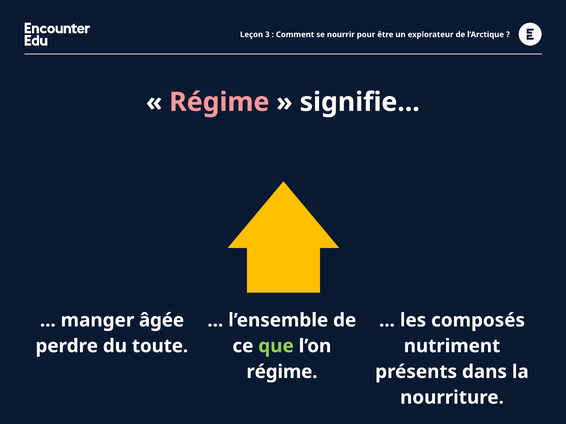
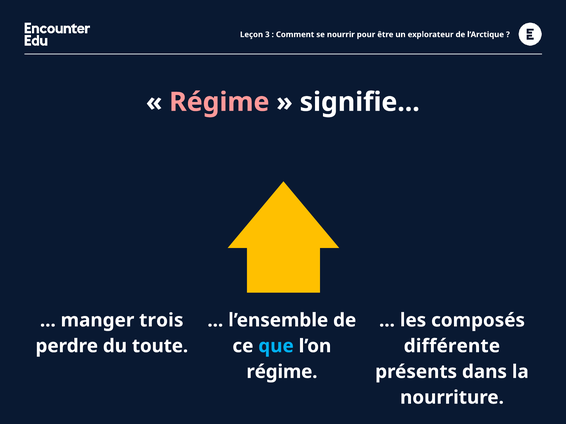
âgée: âgée -> trois (161, 321)
que colour: light green -> light blue (276, 346)
nutriment: nutriment -> différente (452, 346)
